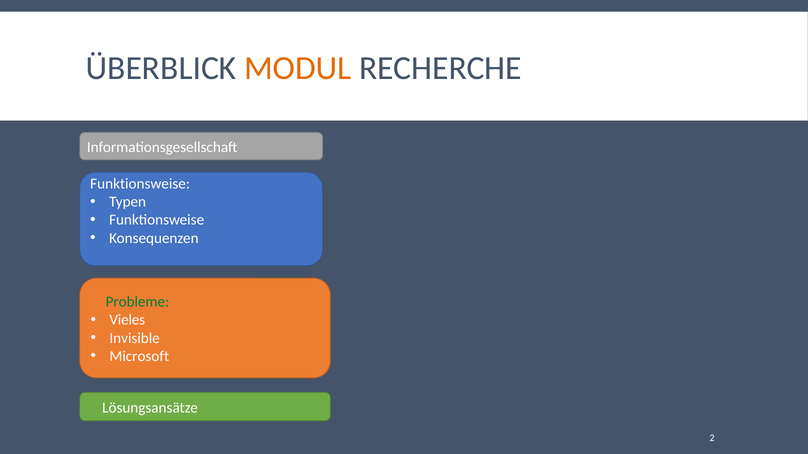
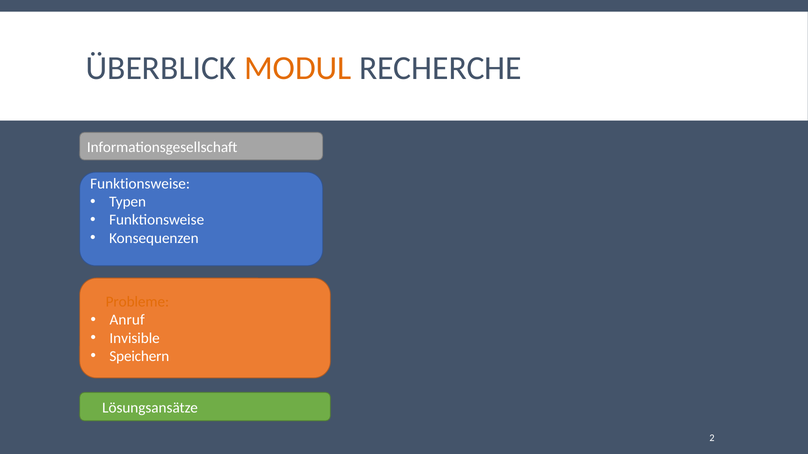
Probleme colour: green -> orange (137, 302)
Vieles: Vieles -> Anruf (127, 320)
Microsoft: Microsoft -> Speichern (139, 357)
